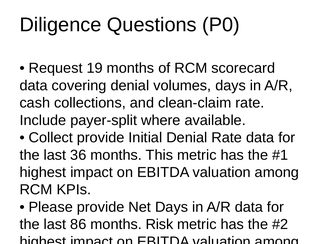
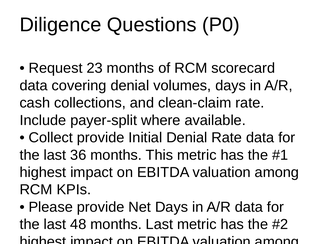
19: 19 -> 23 (95, 68)
86: 86 -> 48 (78, 225)
months Risk: Risk -> Last (159, 225)
